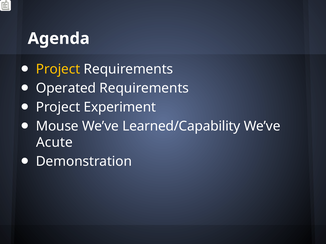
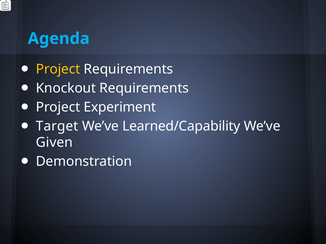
Agenda colour: white -> light blue (59, 39)
Operated: Operated -> Knockout (66, 88)
Mouse: Mouse -> Target (57, 126)
Acute: Acute -> Given (54, 143)
